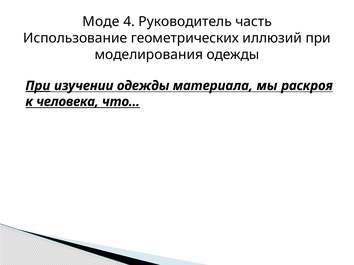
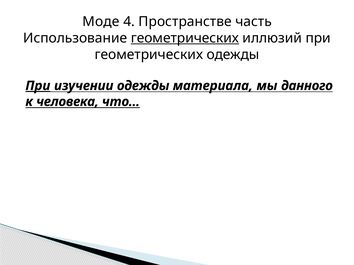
Руководитель: Руководитель -> Пространстве (185, 22)
геометрических underline: none -> present (185, 38)
моделирования: моделирования -> геометрических (149, 55)
раскроя: раскроя -> данного (307, 86)
